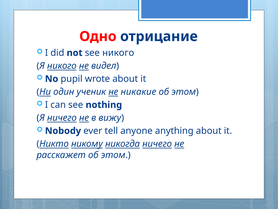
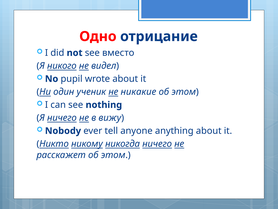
see никого: никого -> вместо (118, 53)
